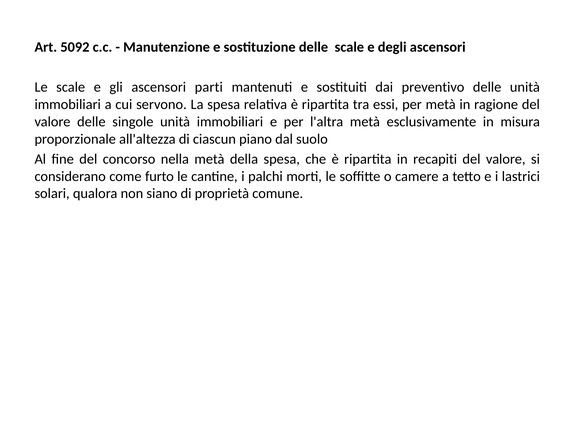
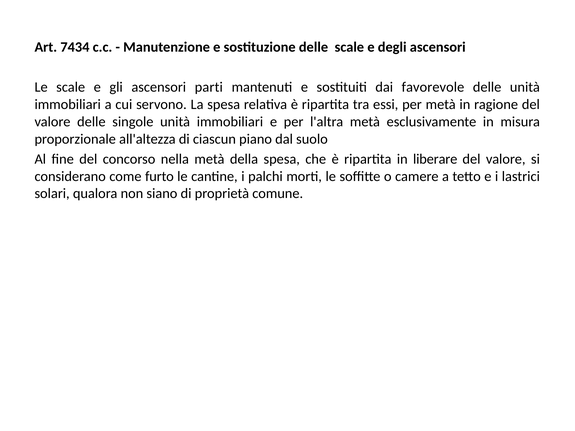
5092: 5092 -> 7434 (75, 47)
preventivo: preventivo -> favorevole (433, 87)
recapiti: recapiti -> liberare (435, 159)
